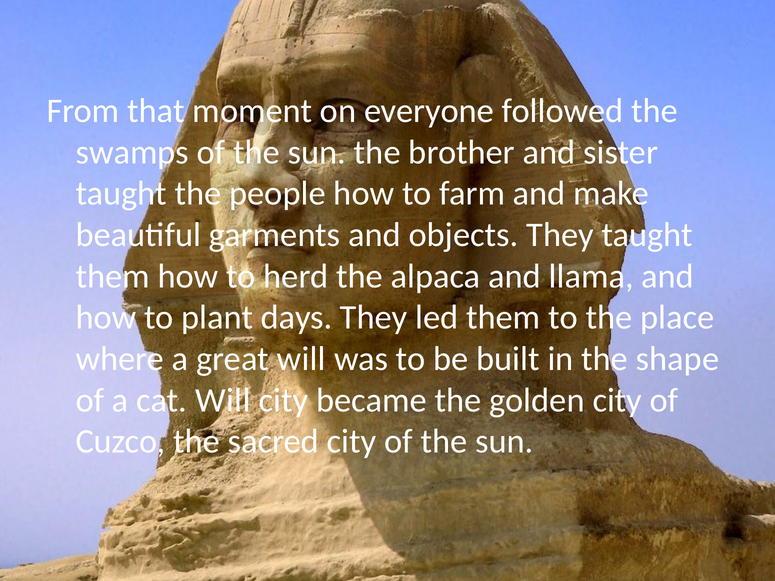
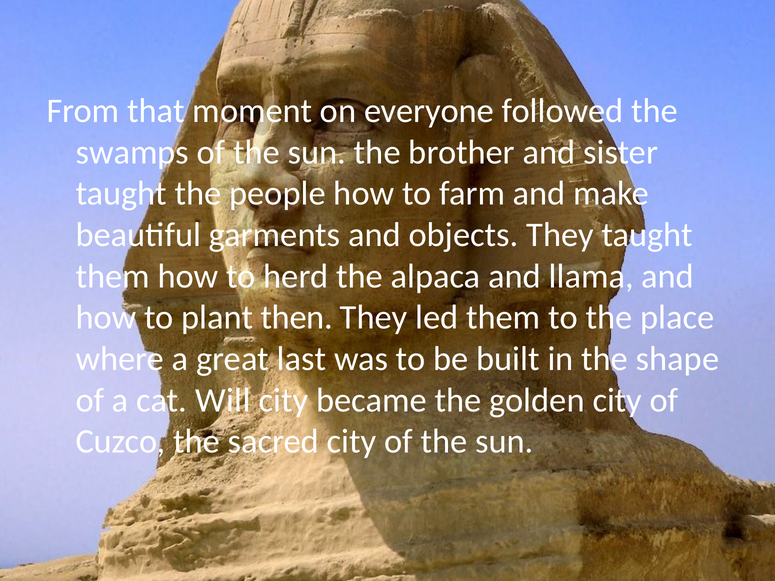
days: days -> then (297, 318)
great will: will -> last (301, 359)
